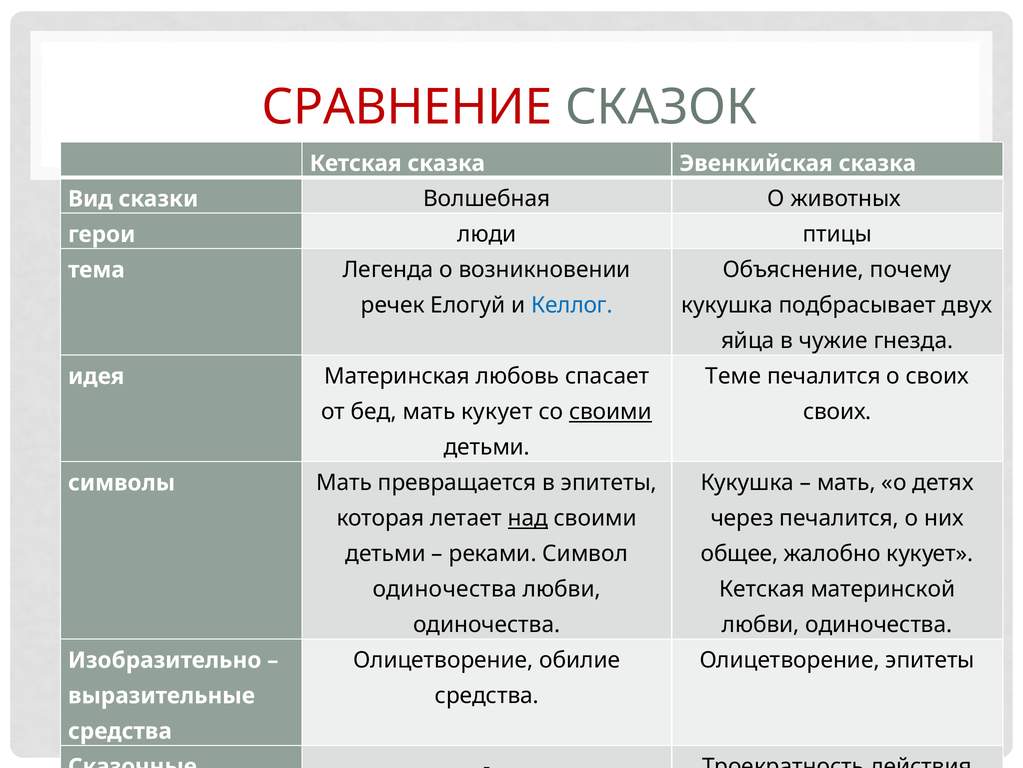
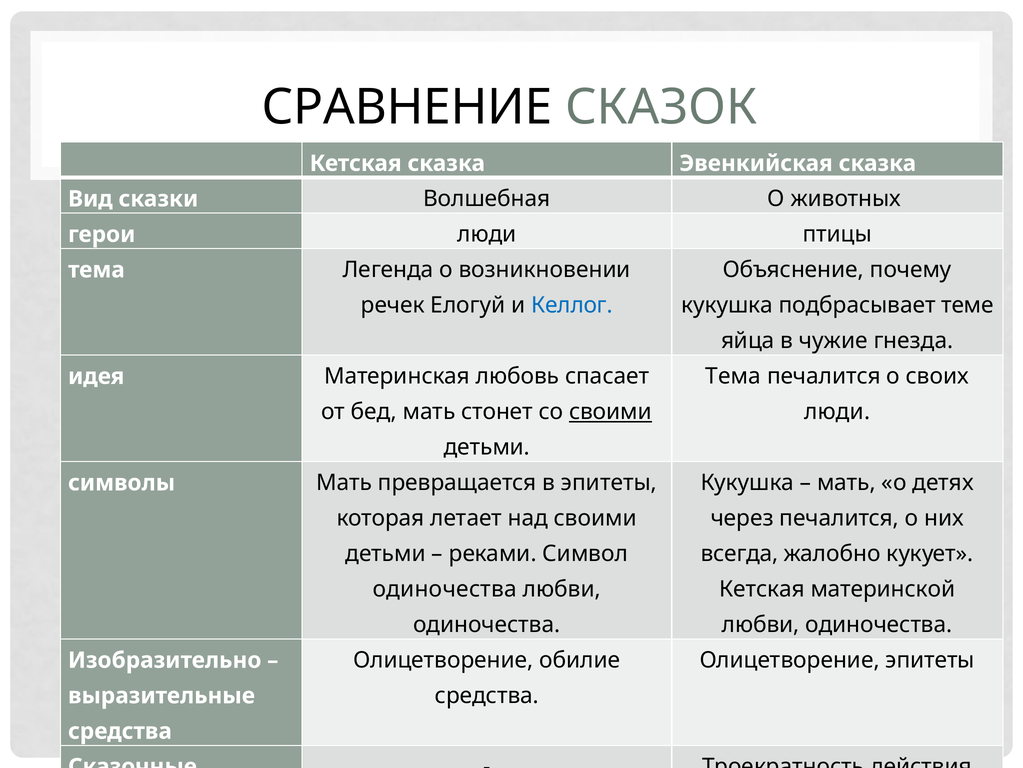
СРАВНЕНИЕ colour: red -> black (407, 107)
двух: двух -> теме (967, 305)
Теме: Теме -> Тема (733, 376)
мать кукует: кукует -> стонет (497, 411)
своих: своих -> люди (837, 411)
над underline: present -> none (528, 518)
общее: общее -> всегда (740, 553)
